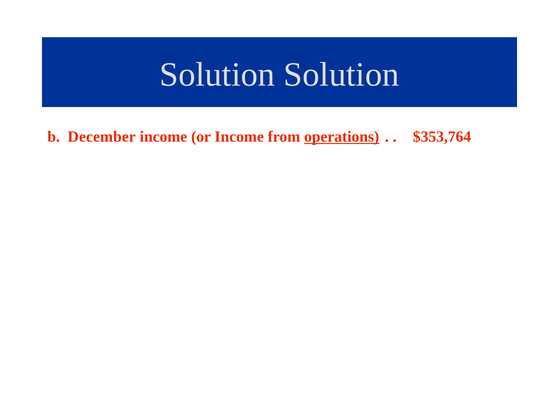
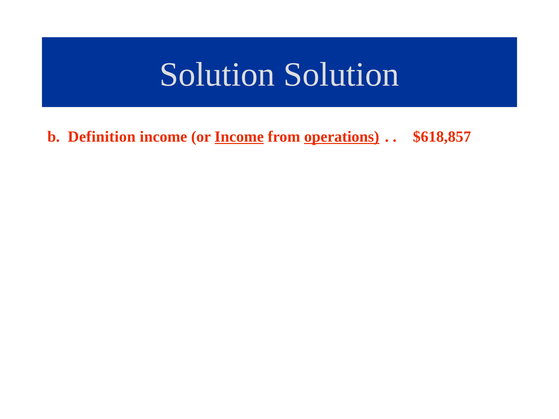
December: December -> Definition (102, 137)
Income underline: none -> present (239, 137)
$353,764: $353,764 -> $618,857 (442, 137)
